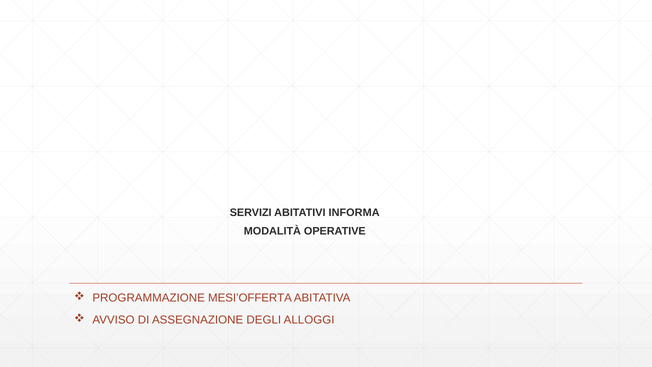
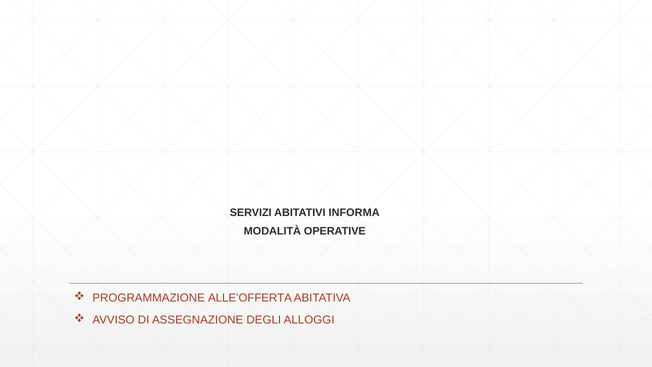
MESI’OFFERTA: MESI’OFFERTA -> ALLE’OFFERTA (250, 298)
